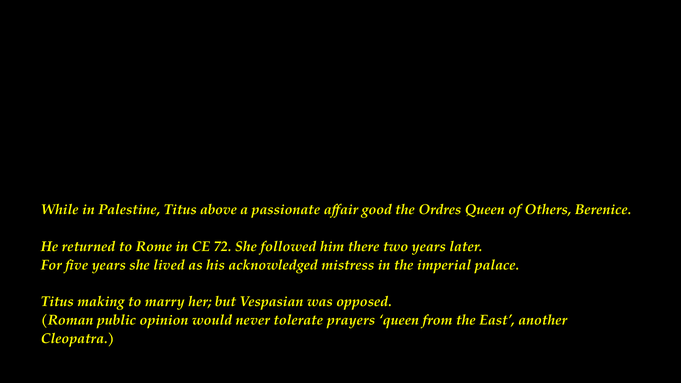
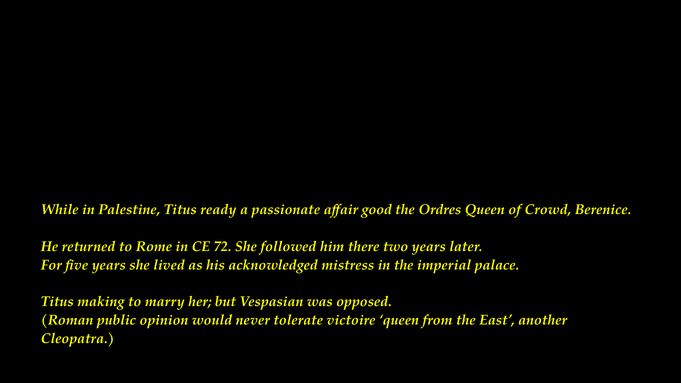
above: above -> ready (218, 210)
Others: Others -> Crowd (548, 210)
prayers: prayers -> victoire (351, 320)
